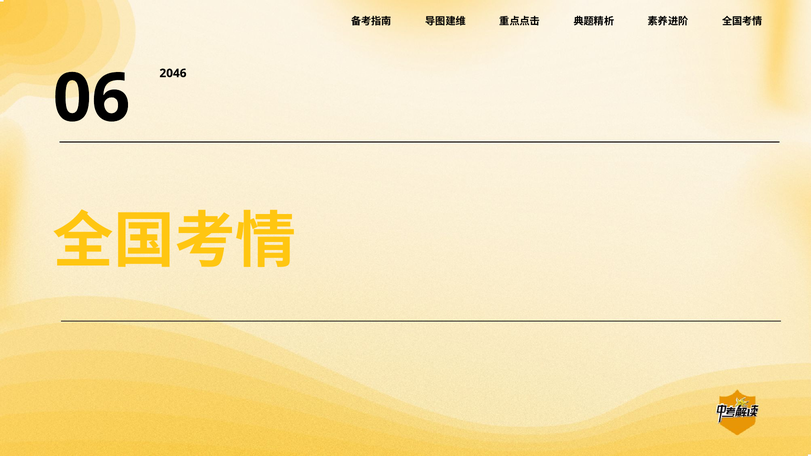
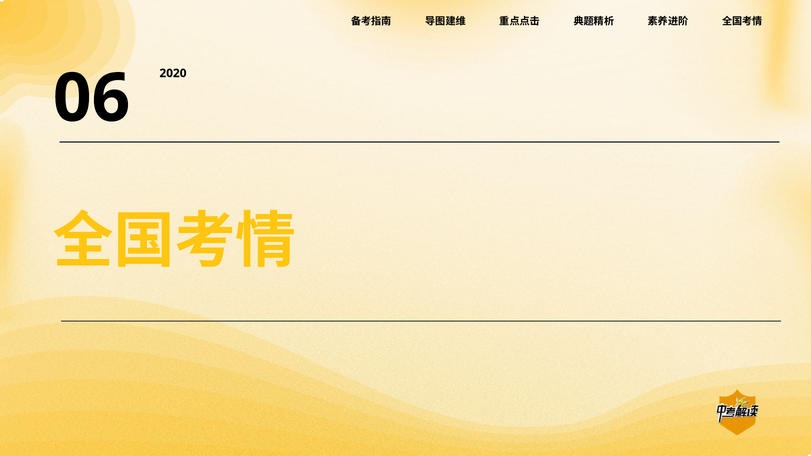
2046: 2046 -> 2020 (173, 73)
